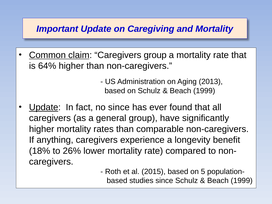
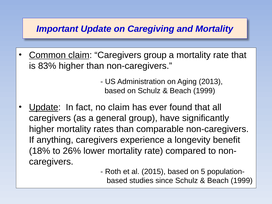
64%: 64% -> 83% (47, 66)
no since: since -> claim (119, 107)
